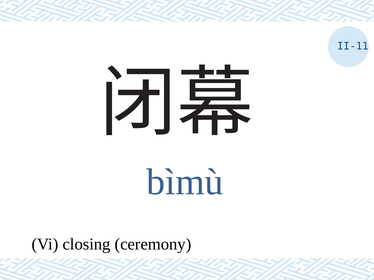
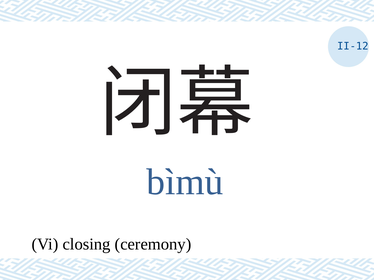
II-11: II-11 -> II-12 (353, 46)
